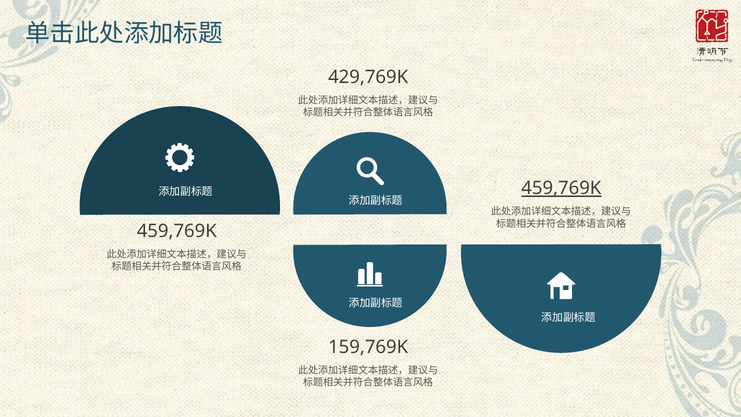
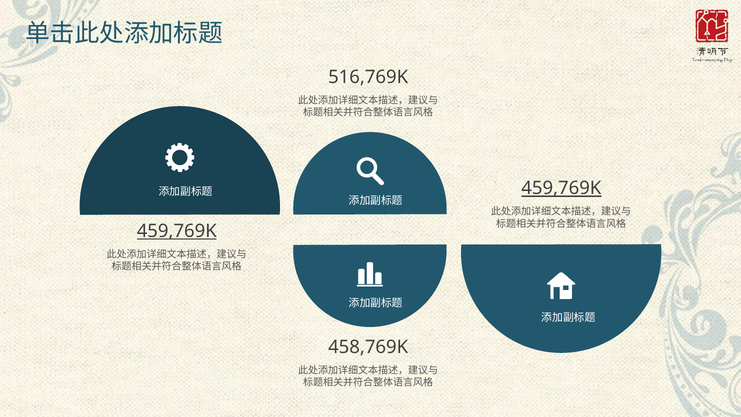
429,769K: 429,769K -> 516,769K (368, 77)
459,769K underline: none -> present (177, 231)
159,769K: 159,769K -> 458,769K (368, 347)
